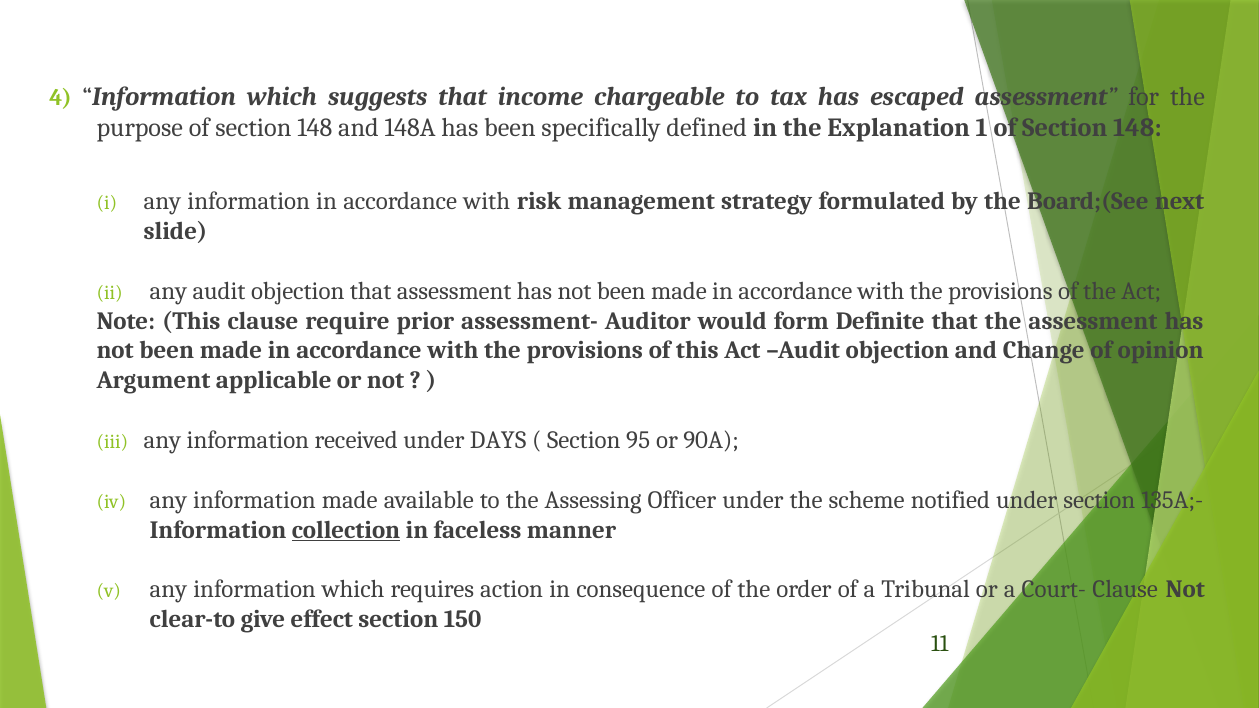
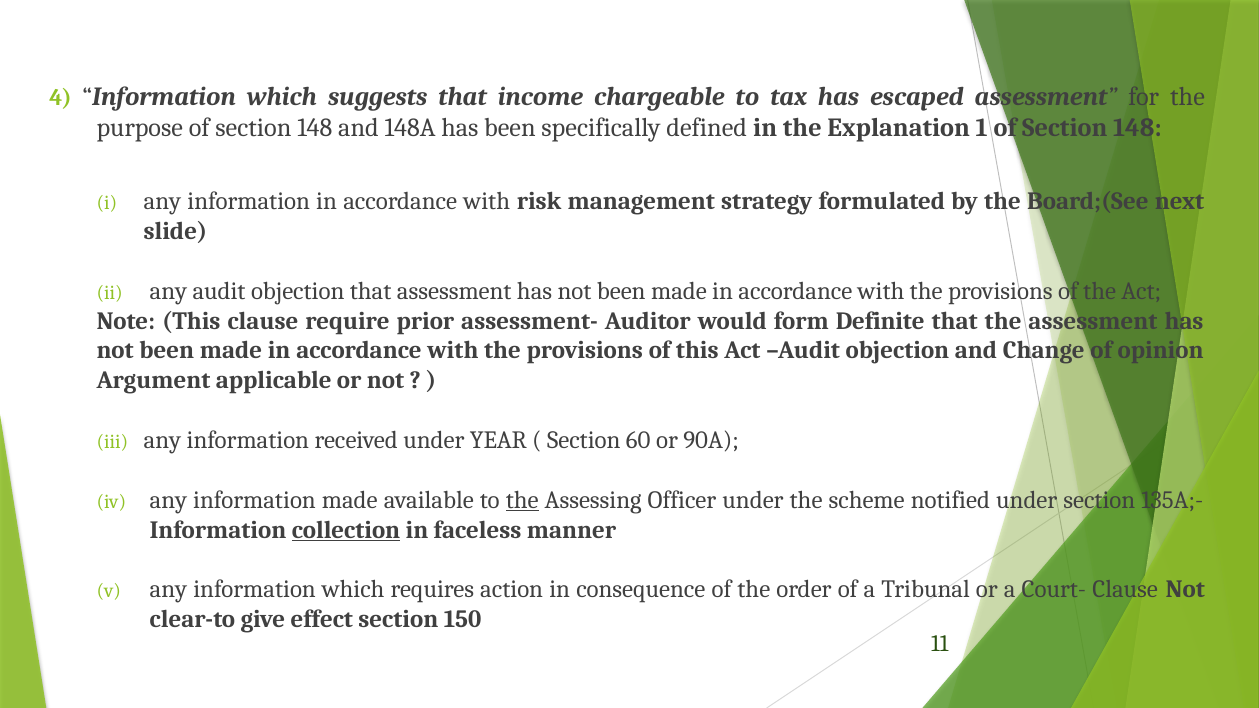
DAYS: DAYS -> YEAR (498, 440)
95: 95 -> 60 (638, 440)
the underline: none -> present (522, 500)
